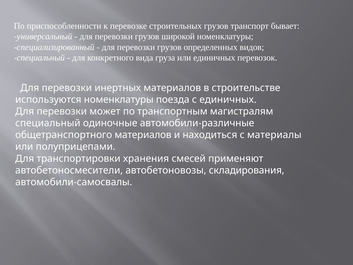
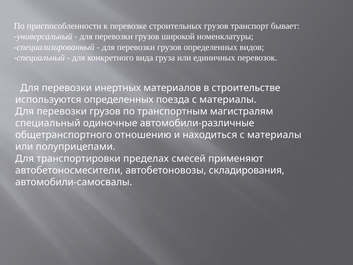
используются номенклатуры: номенклатуры -> определенных (119, 100)
поезда с единичных: единичных -> материалы (228, 100)
может: может -> грузов (105, 111)
общетранспортного материалов: материалов -> отношению (143, 135)
хранения: хранения -> пределах (146, 158)
